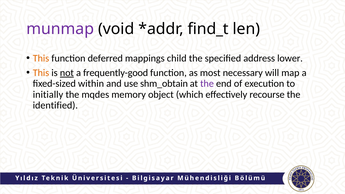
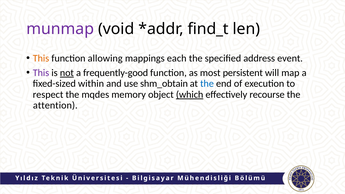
deferred: deferred -> allowing (105, 58)
child: child -> each (177, 58)
lower: lower -> event (290, 58)
This colour: orange -> purple (41, 73)
necessary: necessary -> persistent (243, 73)
the colour: purple -> blue (207, 84)
initially: initially -> respect (48, 95)
which underline: none -> present (190, 95)
identified: identified -> attention (55, 105)
